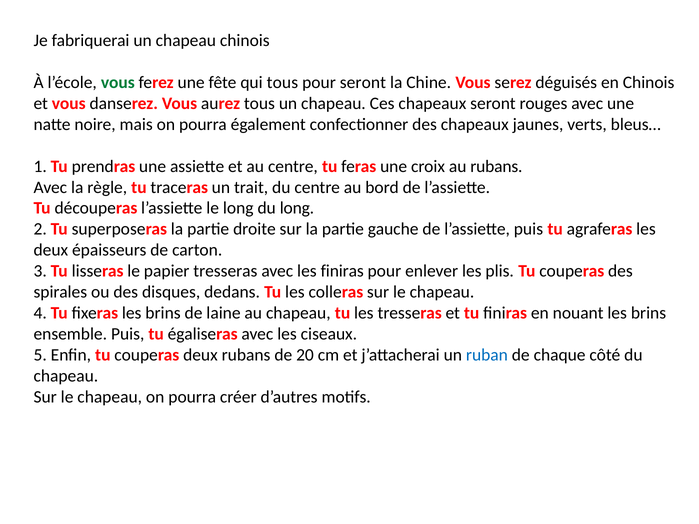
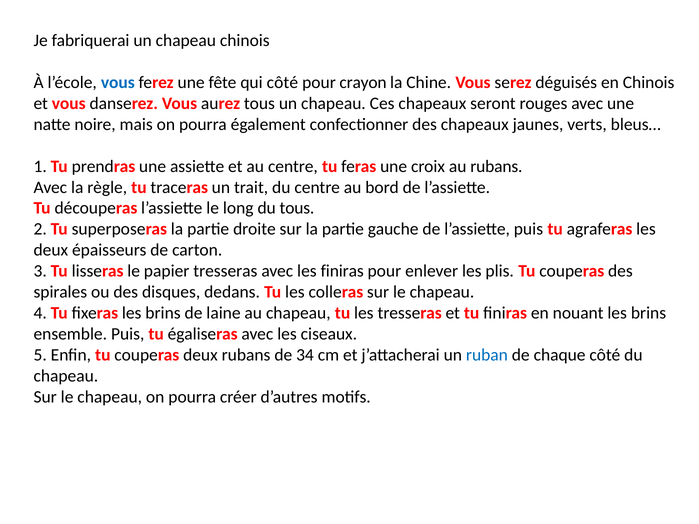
vous colour: green -> blue (118, 82)
qui tous: tous -> côté (282, 82)
pour seront: seront -> crayon (363, 82)
du long: long -> tous (297, 208)
20: 20 -> 34 (305, 355)
